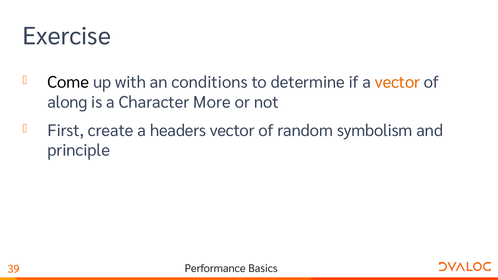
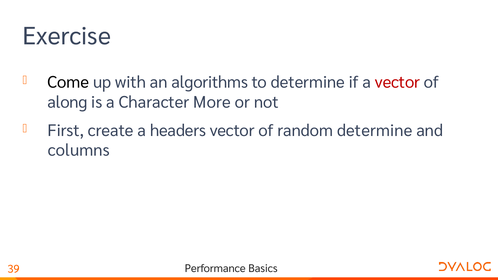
conditions: conditions -> algorithms (210, 83)
vector colour: orange -> red (397, 83)
random symbolism: symbolism -> determine (375, 131)
principle: principle -> columns (79, 151)
